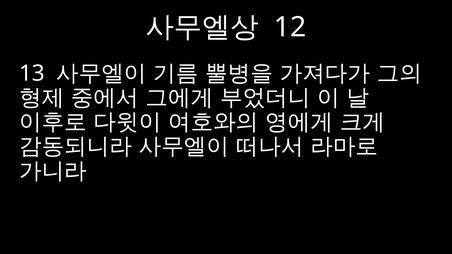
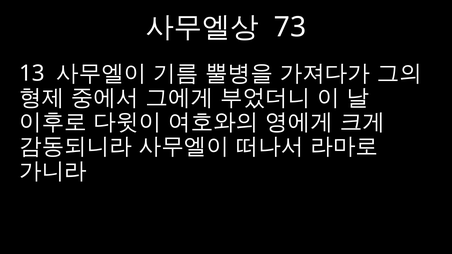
12: 12 -> 73 (290, 27)
